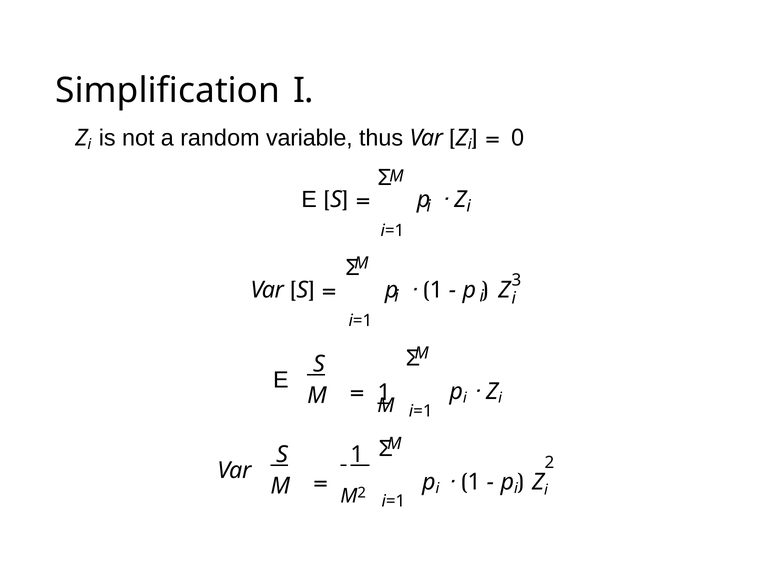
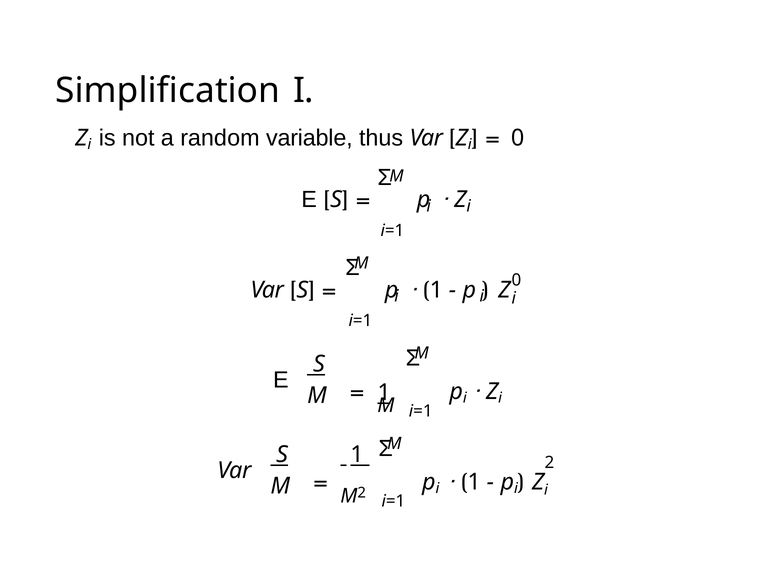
Z 3: 3 -> 0 (516, 280)
